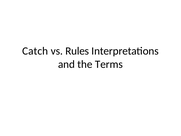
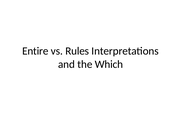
Catch: Catch -> Entire (35, 51)
Terms: Terms -> Which (109, 64)
